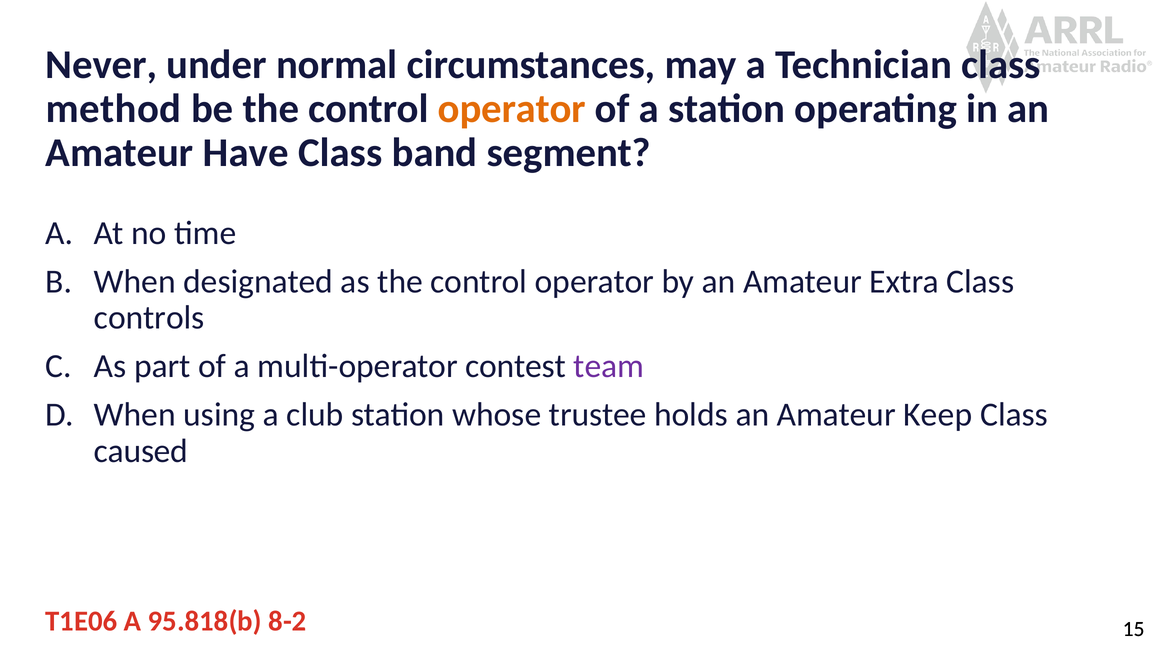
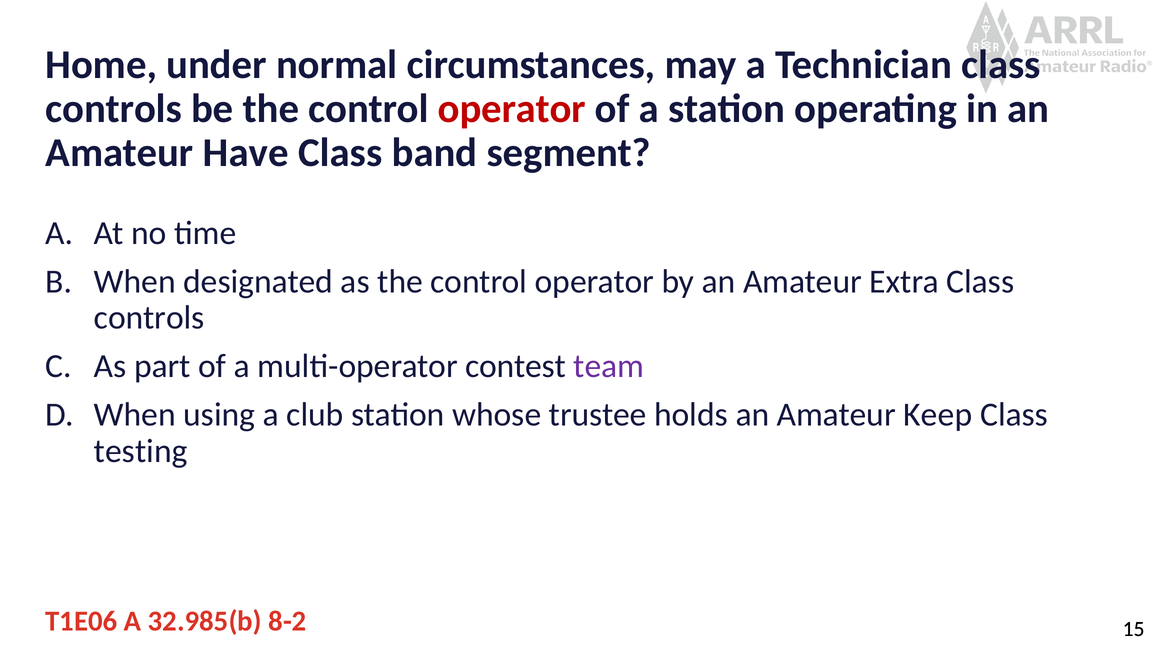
Never: Never -> Home (101, 64)
method: method -> controls (114, 109)
operator colour: orange -> red (512, 109)
caused: caused -> testing (141, 451)
95.818(b: 95.818(b -> 32.985(b (205, 621)
